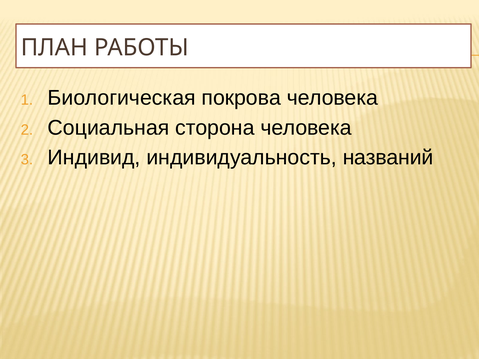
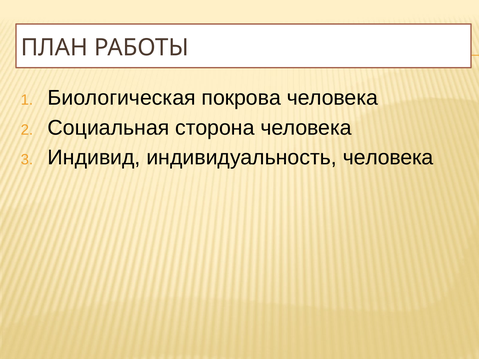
индивидуальность названий: названий -> человека (388, 158)
